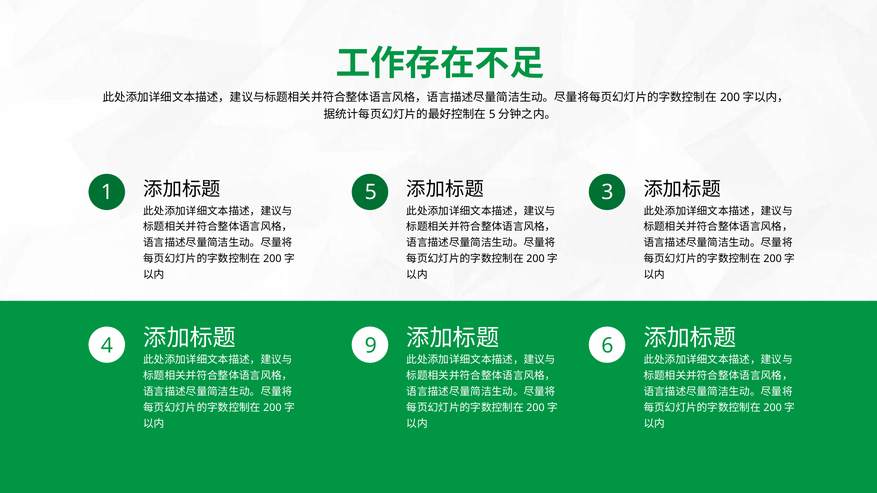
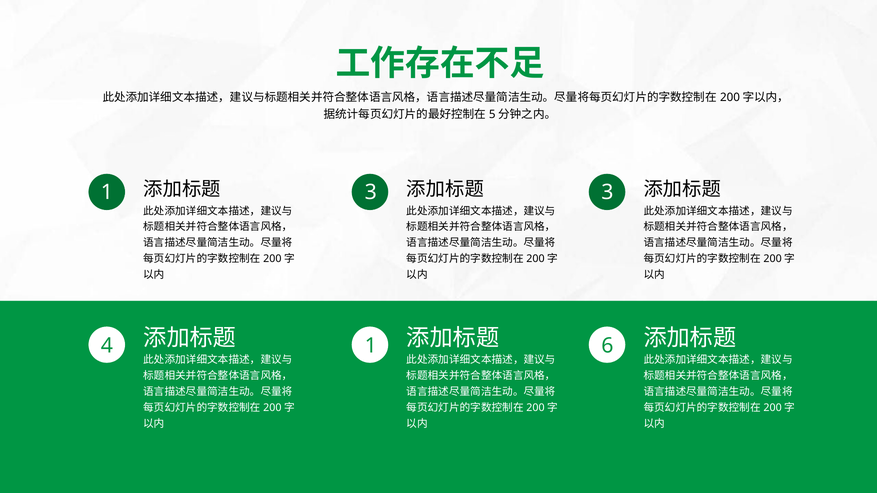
1 5: 5 -> 3 (371, 192)
4 9: 9 -> 1 (371, 346)
